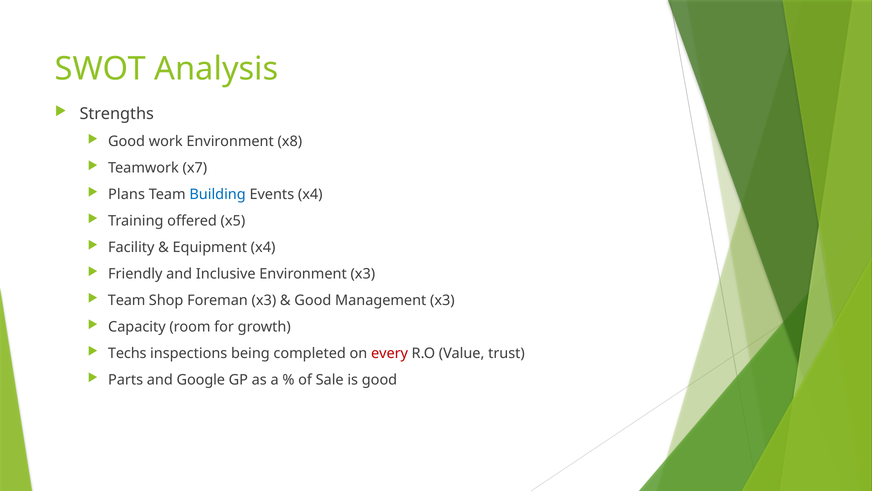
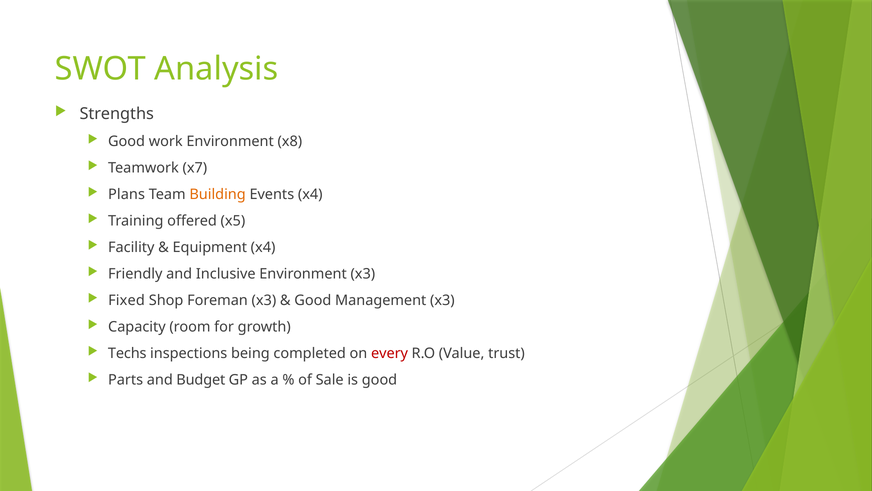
Building colour: blue -> orange (218, 194)
Team: Team -> Fixed (126, 300)
Google: Google -> Budget (201, 380)
